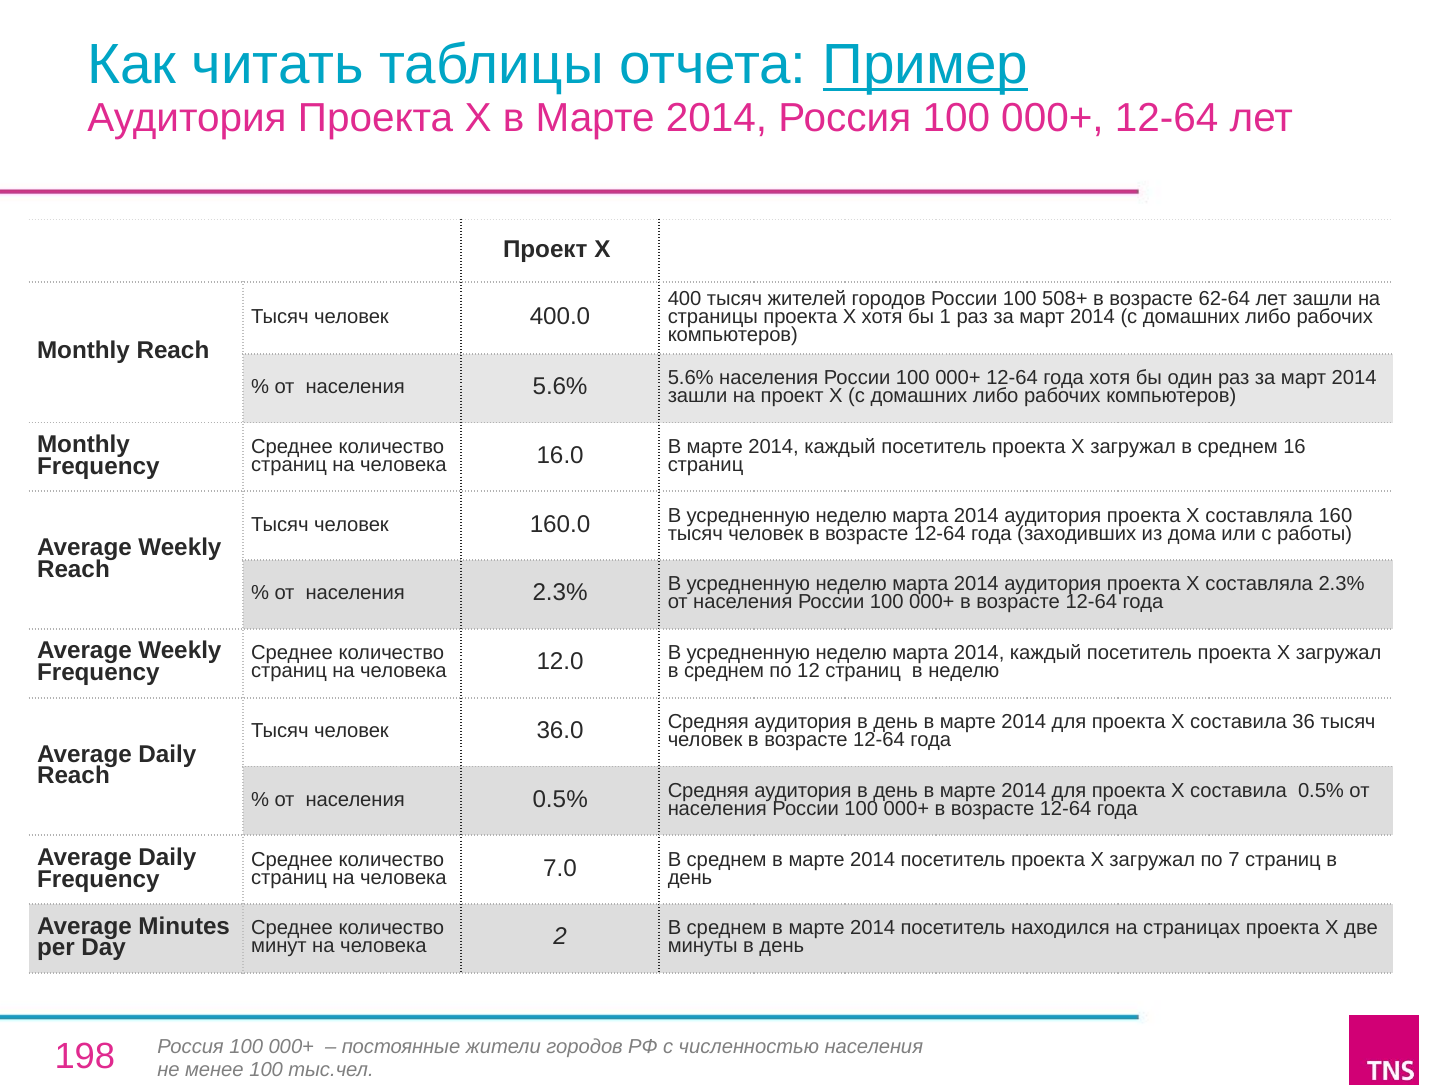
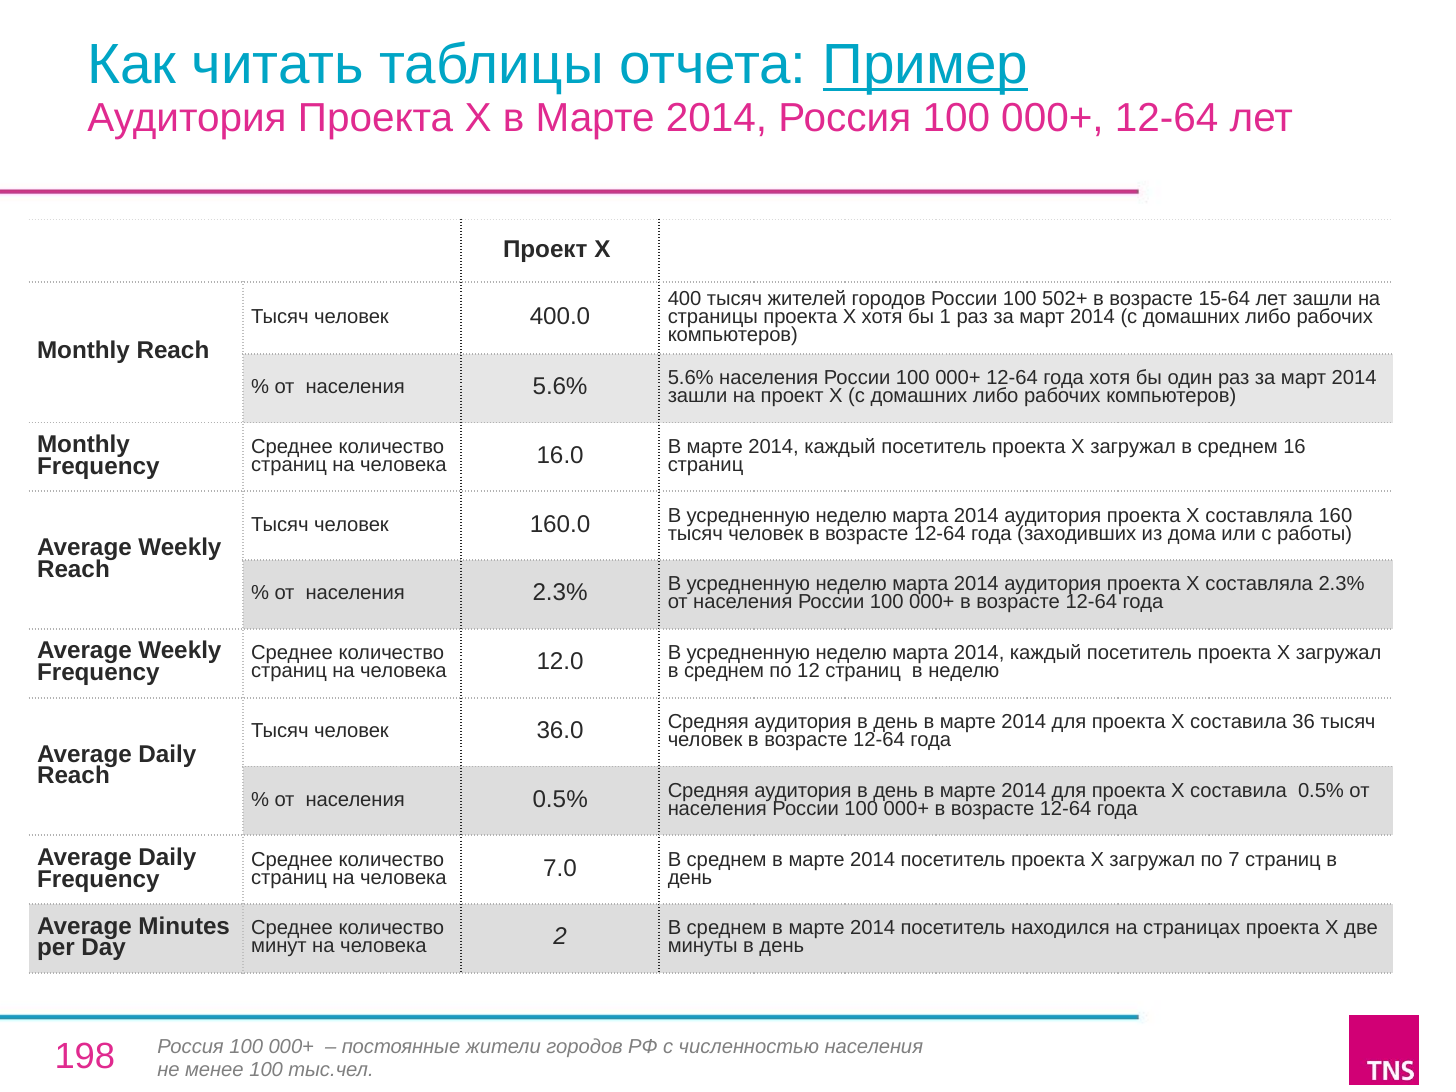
508+: 508+ -> 502+ (1065, 299)
62-64: 62-64 -> 15-64 (1224, 299)
